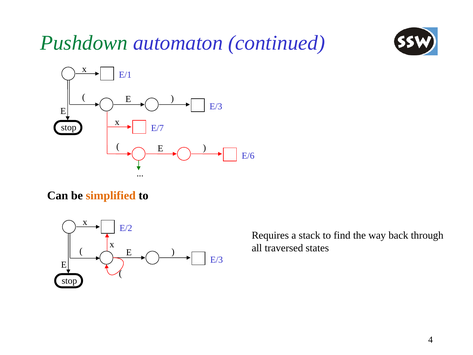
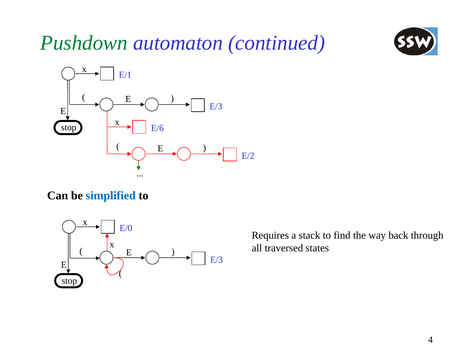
E/7: E/7 -> E/6 (157, 128)
E/6: E/6 -> E/2 (248, 156)
simplified colour: orange -> blue (111, 196)
E/2: E/2 -> E/0 (126, 228)
